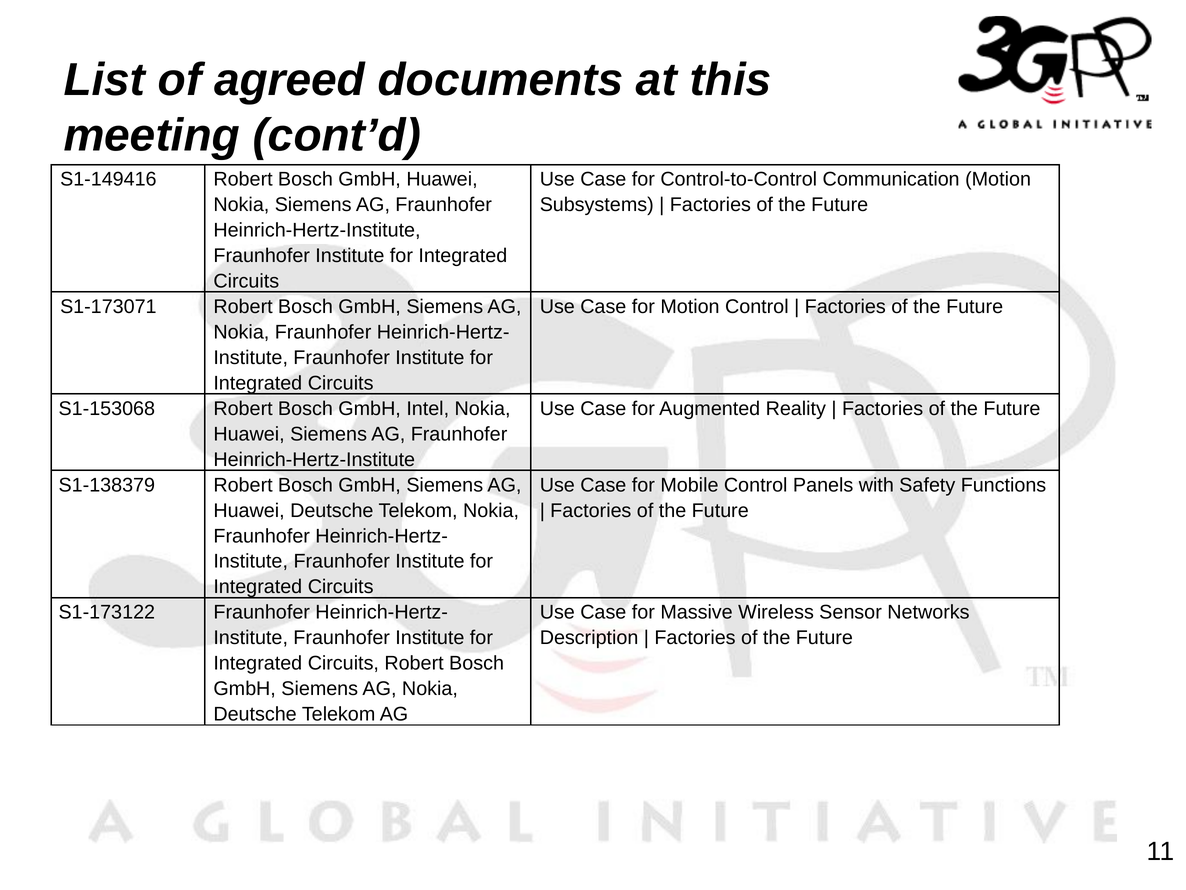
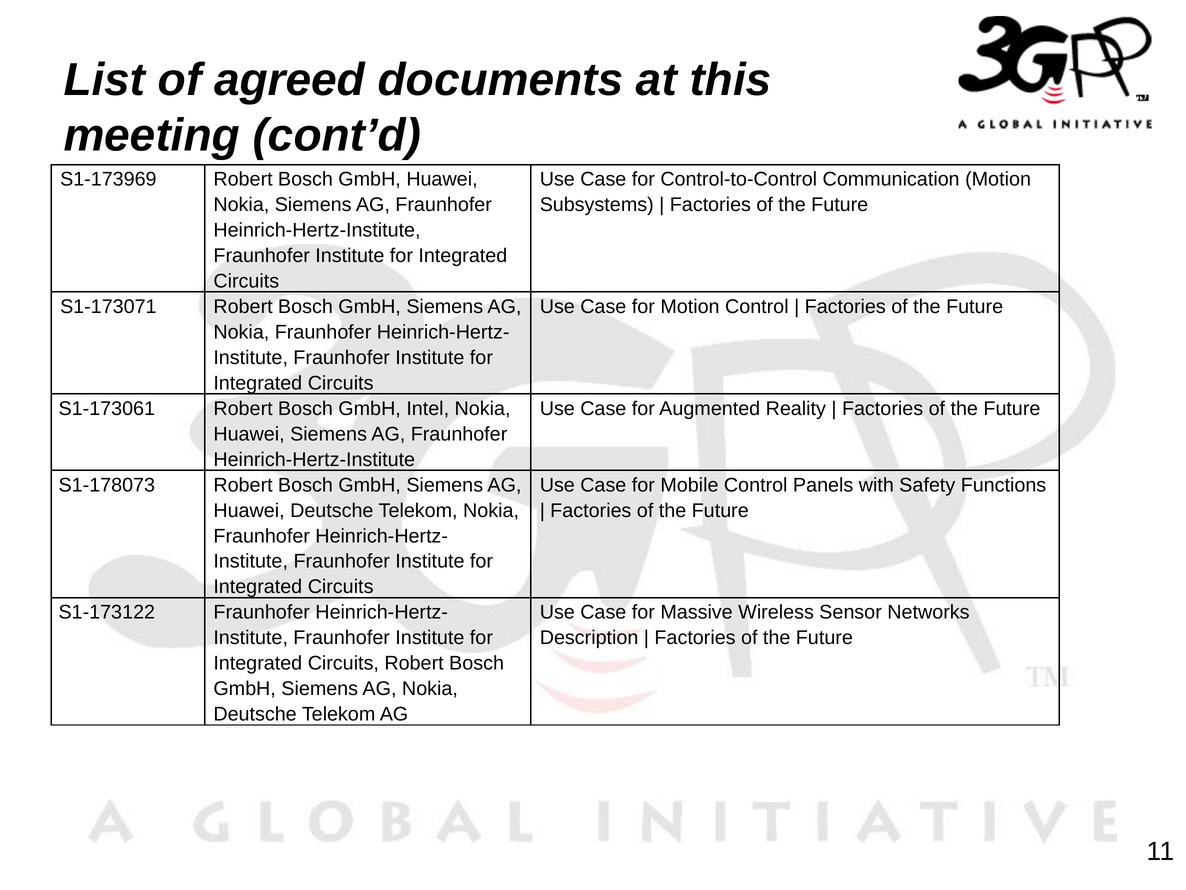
S1-149416: S1-149416 -> S1-173969 (108, 179)
S1-153068: S1-153068 -> S1-173061 (107, 408)
S1-138379: S1-138379 -> S1-178073 (107, 485)
